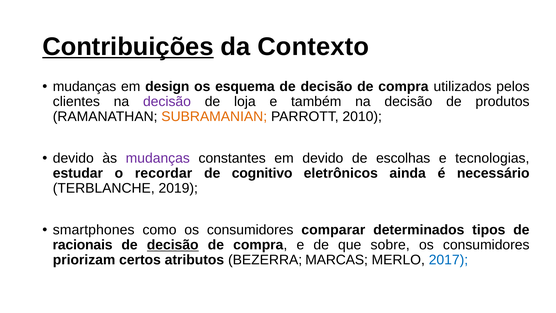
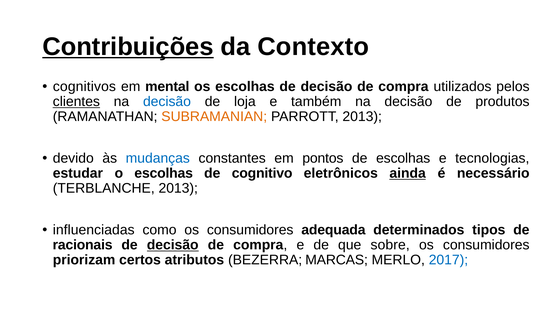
mudanças: mudanças -> cognitivos (84, 87)
design: design -> mental (167, 87)
os esquema: esquema -> escolhas (245, 87)
clientes underline: none -> present (76, 102)
decisão colour: purple -> blue (167, 102)
PARROTT 2010: 2010 -> 2013 (362, 117)
mudanças colour: purple -> blue (158, 158)
em devido: devido -> pontos (323, 158)
o recordar: recordar -> escolhas (164, 173)
ainda underline: none -> present (408, 173)
TERBLANCHE 2019: 2019 -> 2013 (178, 188)
smartphones: smartphones -> influenciadas (94, 230)
comparar: comparar -> adequada (333, 230)
